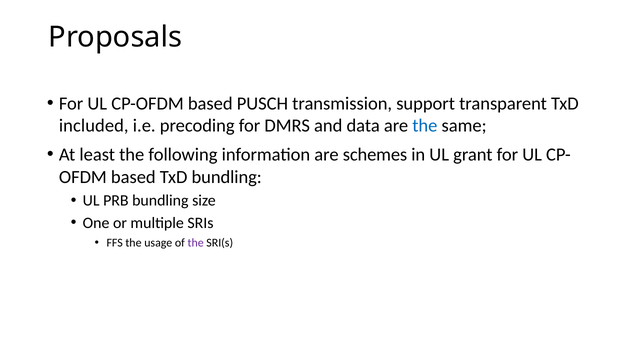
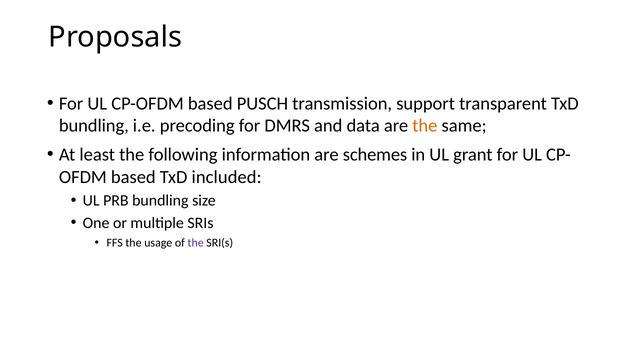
included: included -> bundling (94, 126)
the colour: blue -> orange (425, 126)
TxD bundling: bundling -> included (227, 177)
